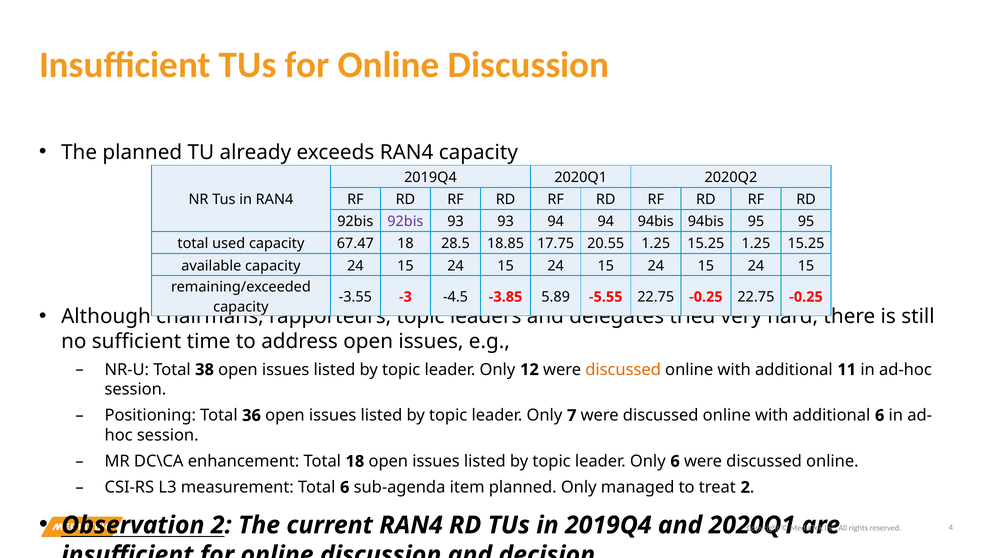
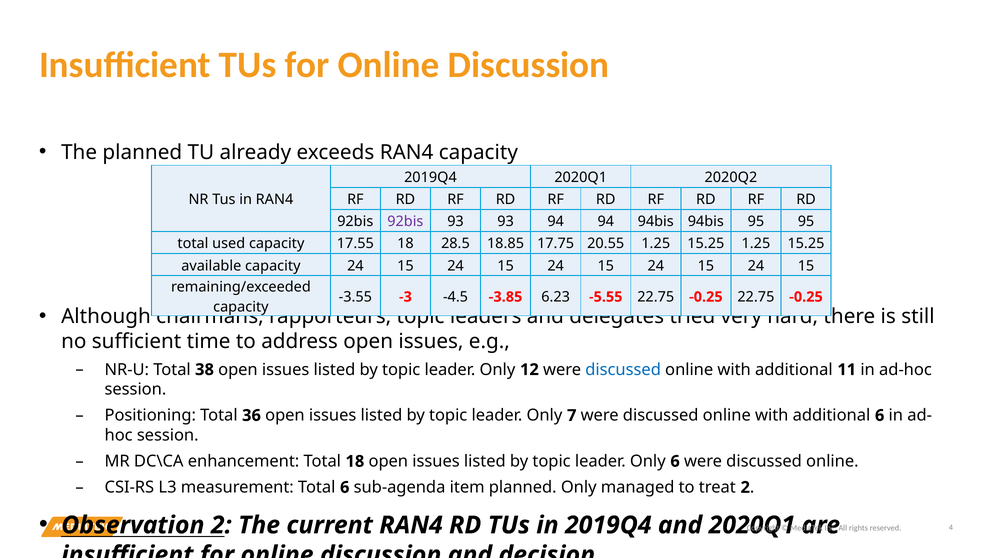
67.47: 67.47 -> 17.55 (355, 244)
5.89: 5.89 -> 6.23 (556, 297)
discussed colour: orange -> blue (623, 370)
